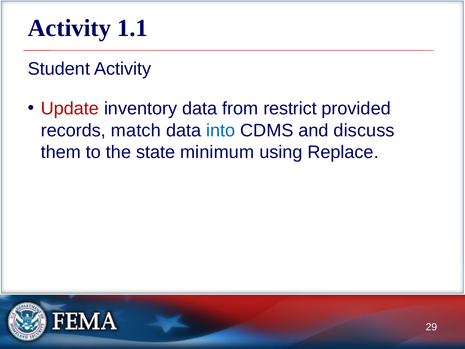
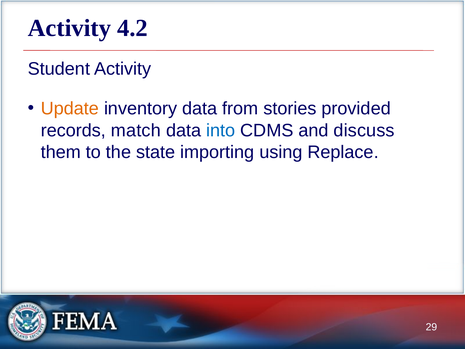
1.1: 1.1 -> 4.2 (132, 28)
Update colour: red -> orange (70, 109)
restrict: restrict -> stories (290, 109)
minimum: minimum -> importing (217, 152)
